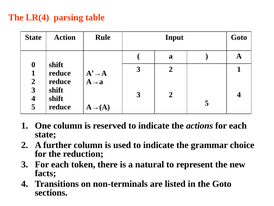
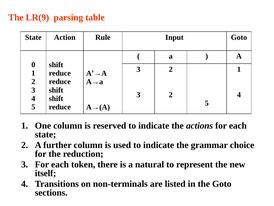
LR(4: LR(4 -> LR(9 (37, 17)
facts: facts -> itself (46, 173)
